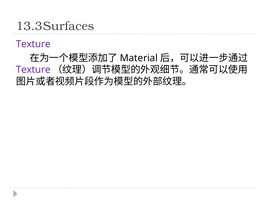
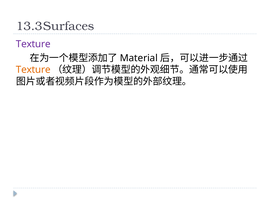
Texture colour: purple -> orange (33, 70)
